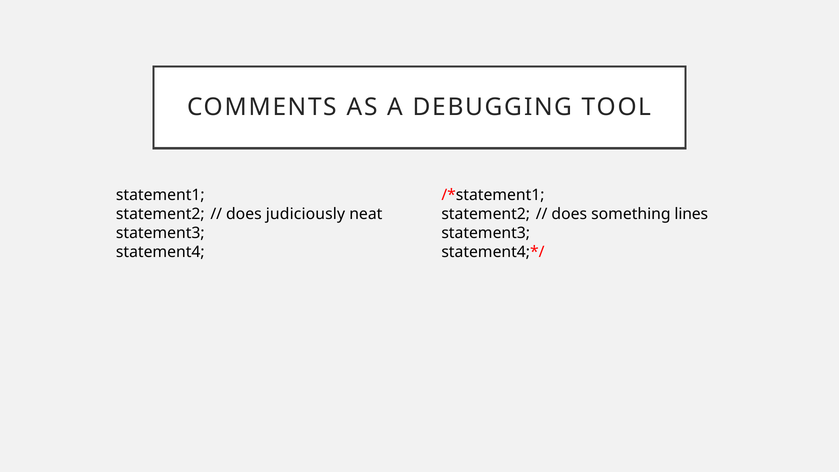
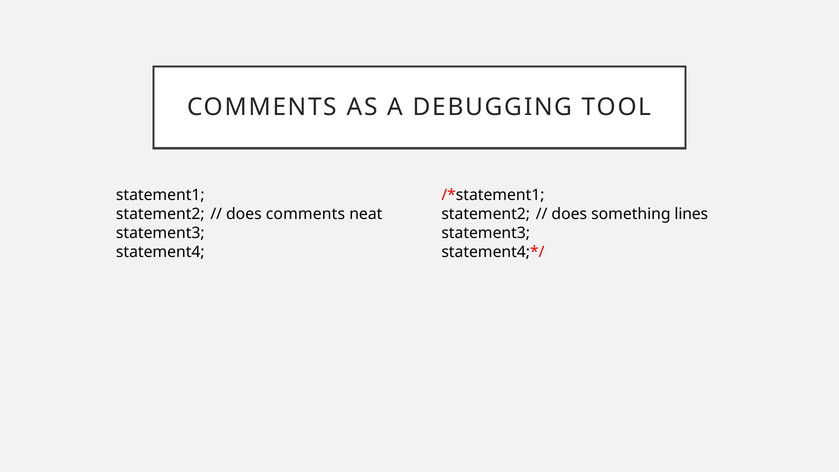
does judiciously: judiciously -> comments (305, 214)
